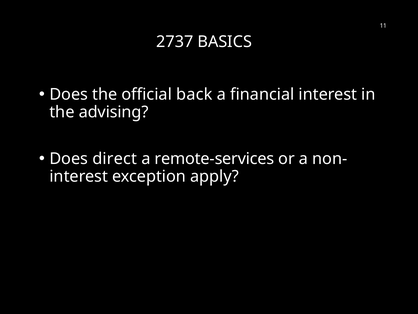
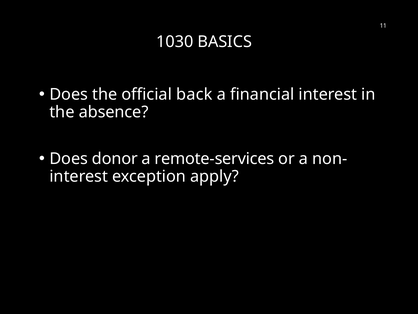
2737: 2737 -> 1030 (175, 42)
advising: advising -> absence (114, 112)
direct: direct -> donor (115, 159)
